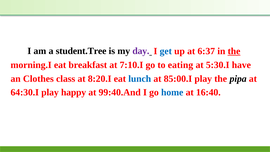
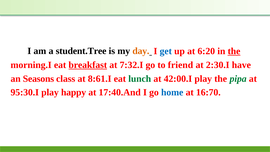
day colour: purple -> orange (141, 51)
6:37: 6:37 -> 6:20 (206, 51)
breakfast underline: none -> present (88, 65)
7:10.I: 7:10.I -> 7:32.I (131, 65)
eating: eating -> friend (180, 65)
5:30.I: 5:30.I -> 2:30.I (218, 65)
Clothes: Clothes -> Seasons (38, 79)
8:20.I: 8:20.I -> 8:61.I (100, 79)
lunch colour: blue -> green (140, 79)
85:00.I: 85:00.I -> 42:00.I (178, 79)
pipa colour: black -> green (238, 79)
64:30.I: 64:30.I -> 95:30.I (25, 92)
99:40.And: 99:40.And -> 17:40.And (120, 92)
16:40: 16:40 -> 16:70 (208, 92)
